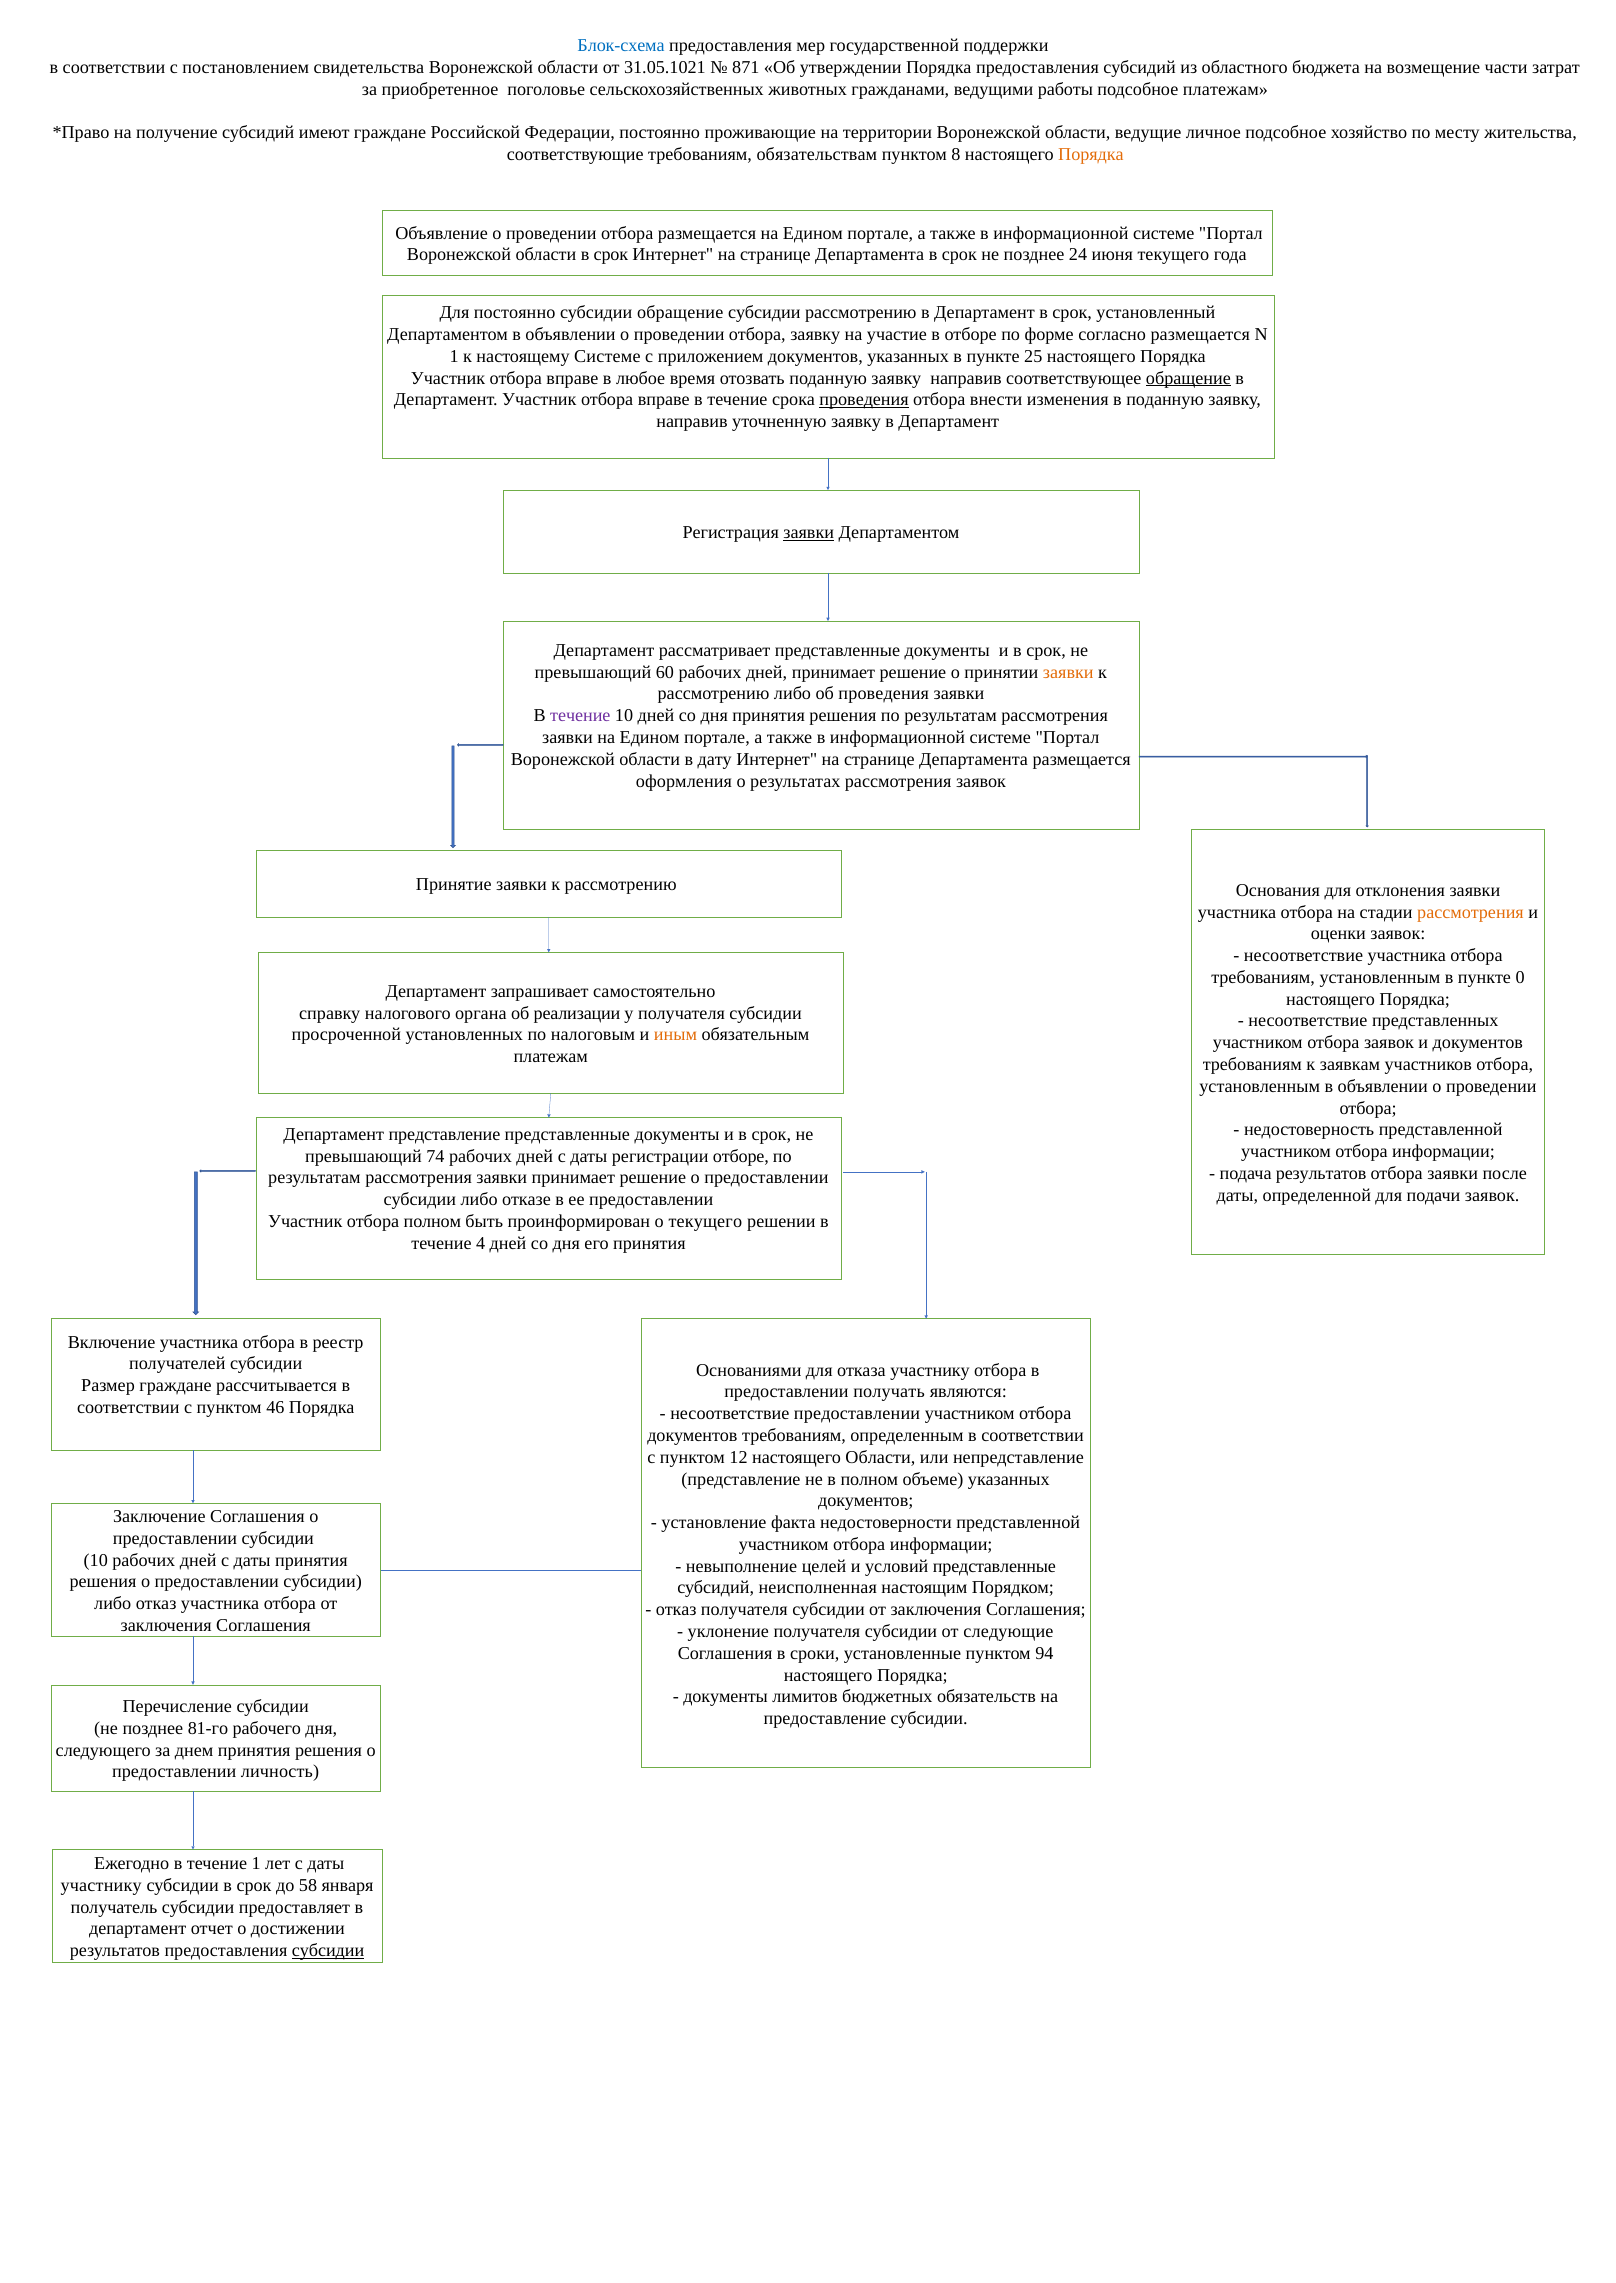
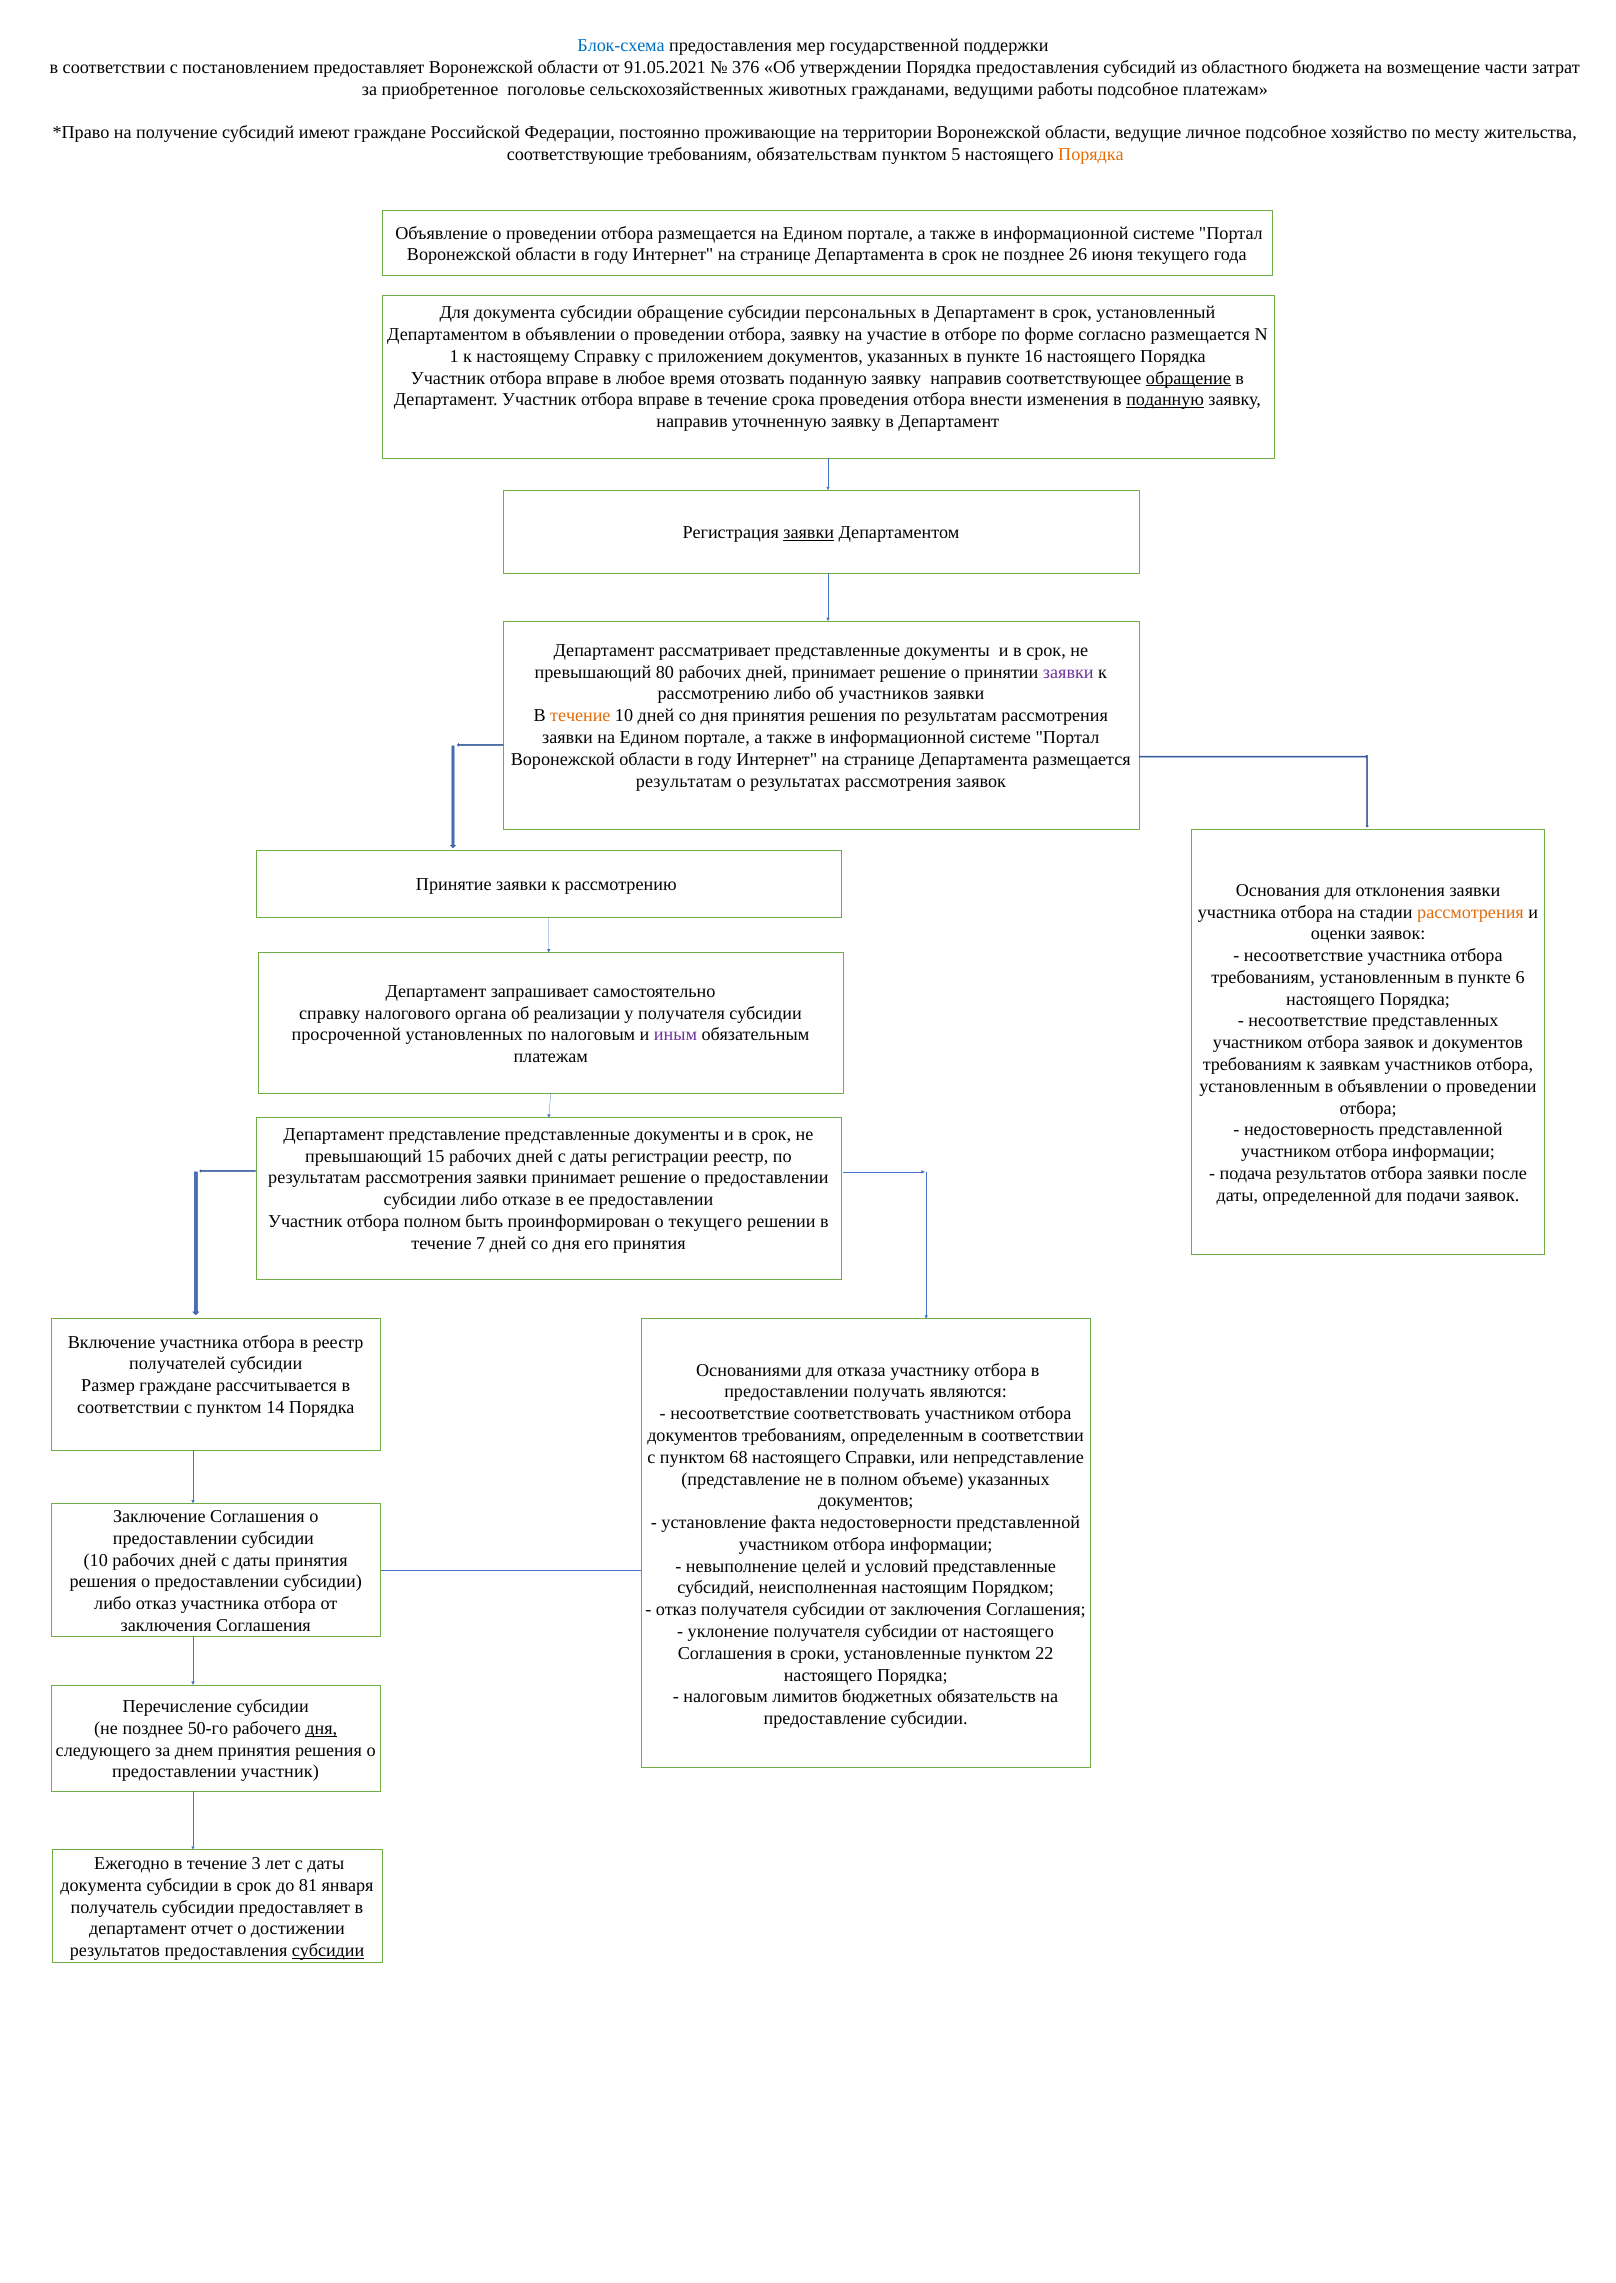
постановлением свидетельства: свидетельства -> предоставляет (369, 67)
31.05.1021: 31.05.1021 -> 91.05.2021 (665, 67)
871: 871 -> 376 (746, 67)
8: 8 -> 5 (956, 155)
срок: срок -> году (611, 255)
24: 24 -> 26 (1078, 255)
Для постоянно: постоянно -> документа (515, 313)
субсидии рассмотрению: рассмотрению -> персональных (861, 313)
настоящему Системе: Системе -> Справку (607, 356)
25: 25 -> 16 (1033, 356)
проведения underline: present -> none (864, 400)
поданную underline: none -> present (1165, 400)
60: 60 -> 80 (665, 672)
заявки colour: orange -> purple (1068, 672)
об проведения: проведения -> участников (884, 694)
течение colour: purple -> orange (580, 716)
дату: дату -> году (715, 759)
оформления: оформления -> результатам (684, 781)
0: 0 -> 6 (1520, 978)
иным colour: orange -> purple (676, 1035)
74: 74 -> 15 (435, 1156)
регистрации отборе: отборе -> реестр (741, 1156)
4: 4 -> 7 (481, 1243)
46: 46 -> 14 (275, 1408)
несоответствие предоставлении: предоставлении -> соответствовать (857, 1414)
12: 12 -> 68 (739, 1457)
настоящего Области: Области -> Справки (880, 1457)
от следующие: следующие -> настоящего (1008, 1632)
94: 94 -> 22 (1044, 1654)
документы: документы -> налоговым (726, 1697)
81-го: 81-го -> 50-го (208, 1729)
дня underline: none -> present (321, 1729)
личность: личность -> участник (280, 1772)
течение 1: 1 -> 3 (256, 1864)
участнику: участнику -> документа (101, 1886)
58: 58 -> 81 (308, 1886)
